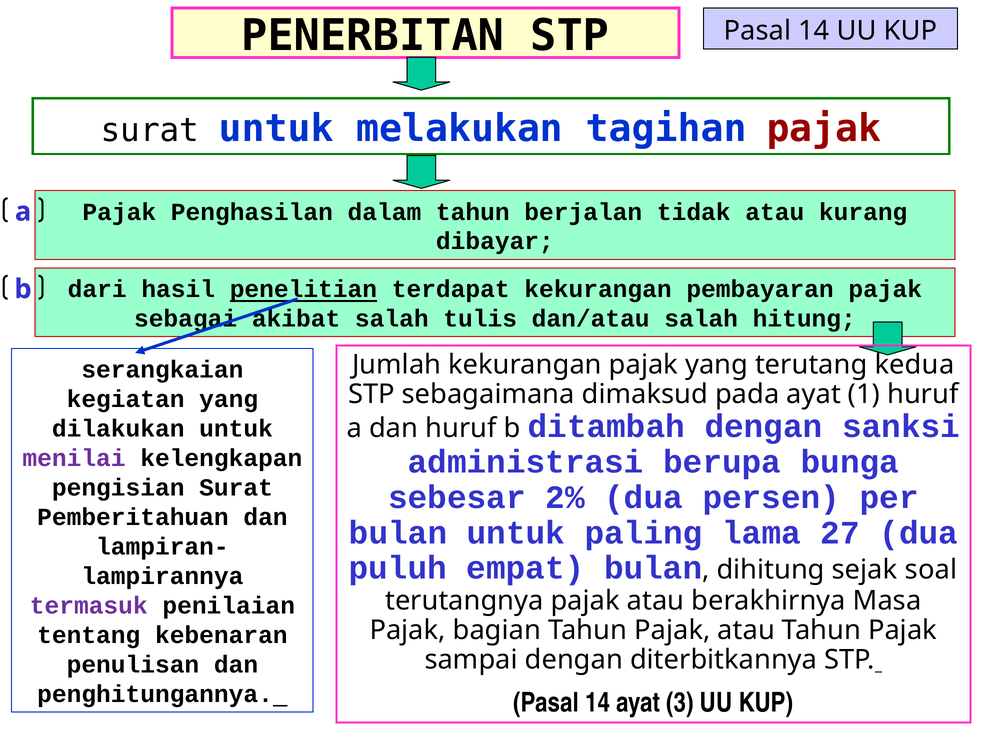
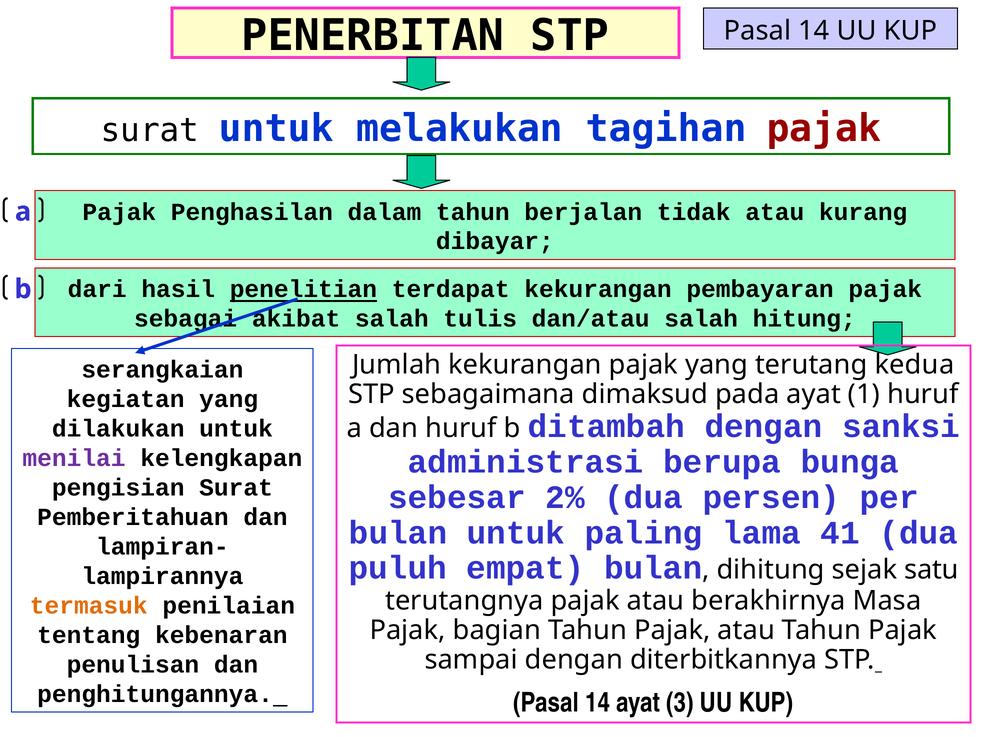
27: 27 -> 41 (840, 532)
soal: soal -> satu (931, 570)
termasuk colour: purple -> orange (89, 605)
